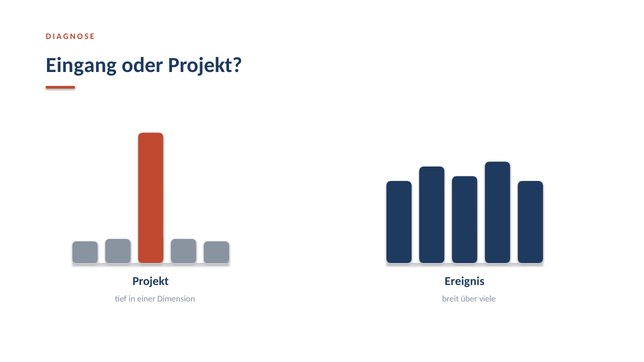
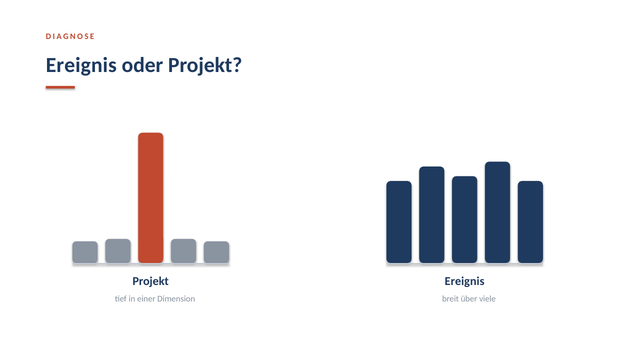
Eingang: Eingang -> Ereignis (81, 65)
